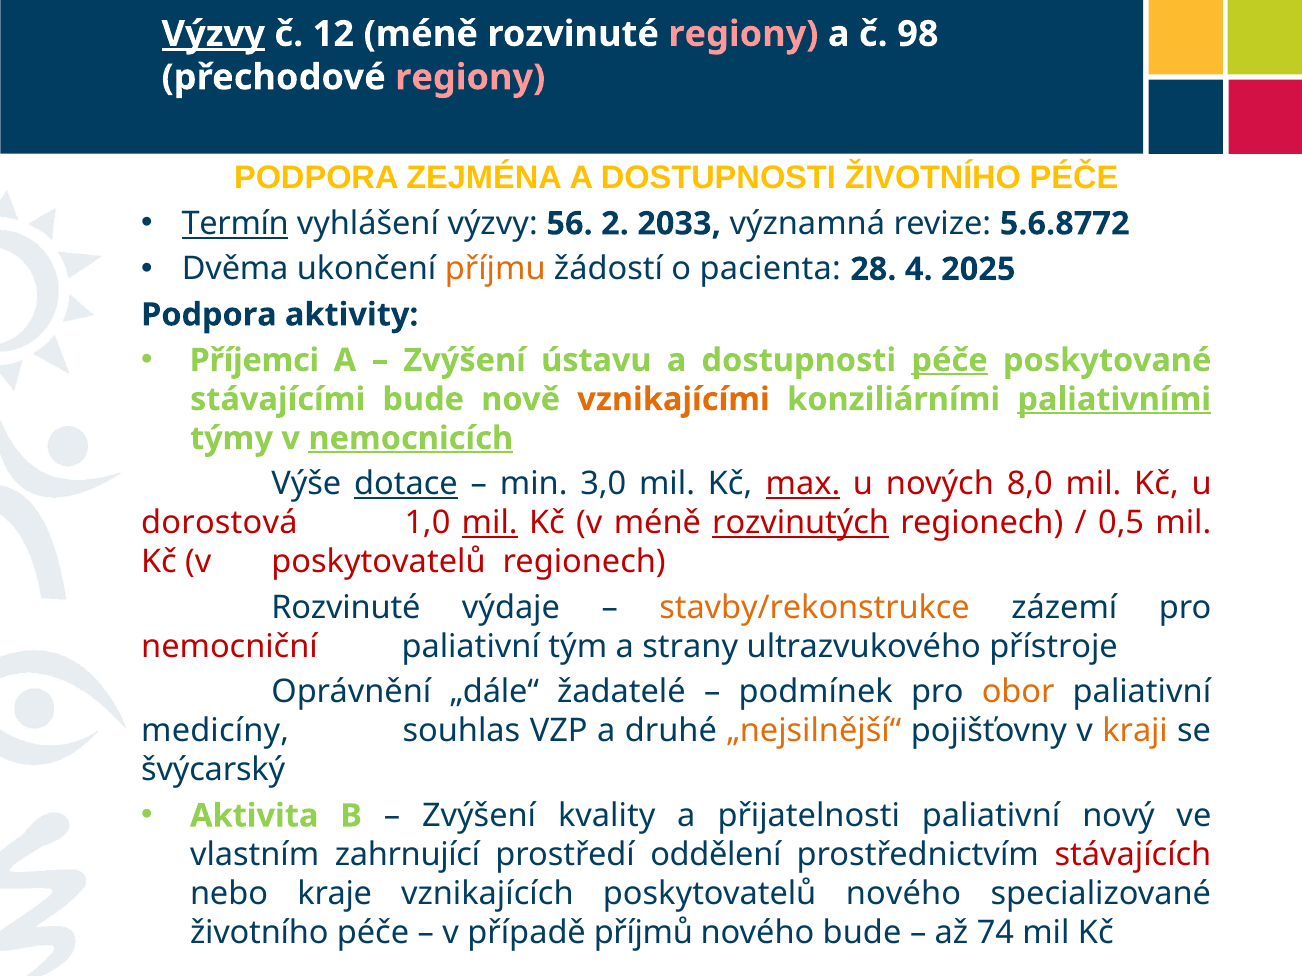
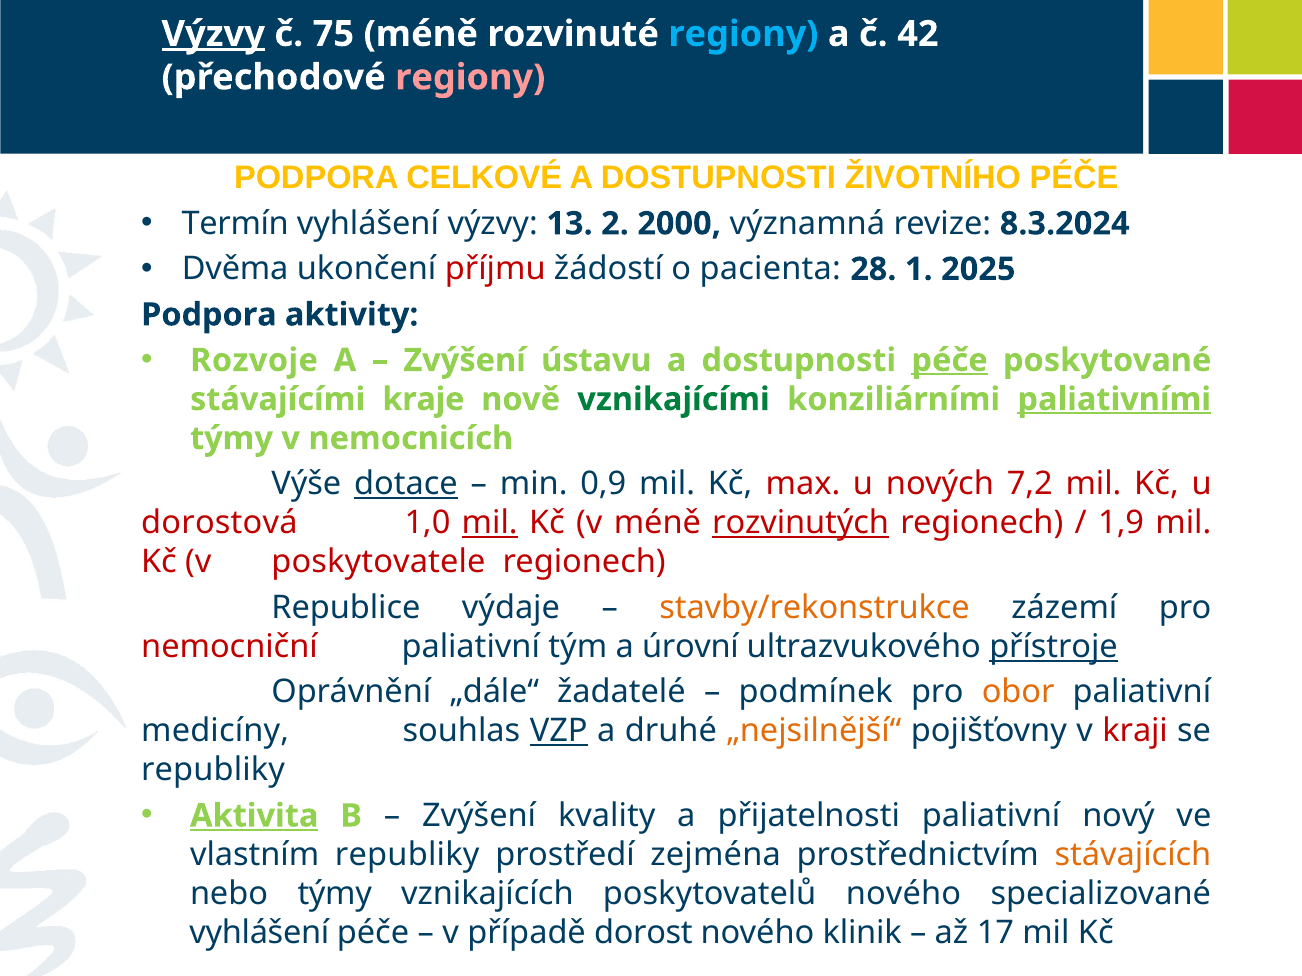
12: 12 -> 75 (333, 34)
regiony colour: pink -> light blue (743, 34)
98: 98 -> 42 (918, 34)
ZEJMÉNA: ZEJMÉNA -> CELKOVÉ (484, 178)
Termín underline: present -> none (235, 224)
56: 56 -> 13 (570, 224)
2033: 2033 -> 2000 (679, 224)
5.6.8772: 5.6.8772 -> 8.3.2024 (1065, 224)
příjmu colour: orange -> red (495, 269)
4: 4 -> 1 (919, 269)
Příjemci: Příjemci -> Rozvoje (254, 360)
stávajícími bude: bude -> kraje (423, 400)
vznikajícími colour: orange -> green (674, 400)
nemocnicích underline: present -> none (411, 439)
3,0: 3,0 -> 0,9 (603, 484)
max underline: present -> none (803, 484)
8,0: 8,0 -> 7,2 (1030, 484)
0,5: 0,5 -> 1,9 (1121, 523)
v poskytovatelů: poskytovatelů -> poskytovatele (378, 562)
Rozvinuté: Rozvinuté -> Republice (346, 608)
strany: strany -> úrovní (690, 647)
přístroje underline: none -> present (1053, 647)
VZP underline: none -> present (559, 732)
kraji colour: orange -> red (1135, 732)
švýcarský: švýcarský -> republiky (213, 771)
Aktivita underline: none -> present (254, 816)
vlastním zahrnující: zahrnující -> republiky (407, 855)
oddělení: oddělení -> zejména (716, 855)
stávajících colour: red -> orange (1133, 855)
nebo kraje: kraje -> týmy (335, 894)
životního: životního -> vyhlášení (259, 933)
příjmů: příjmů -> dorost (643, 933)
nového bude: bude -> klinik (862, 933)
74: 74 -> 17 (995, 933)
